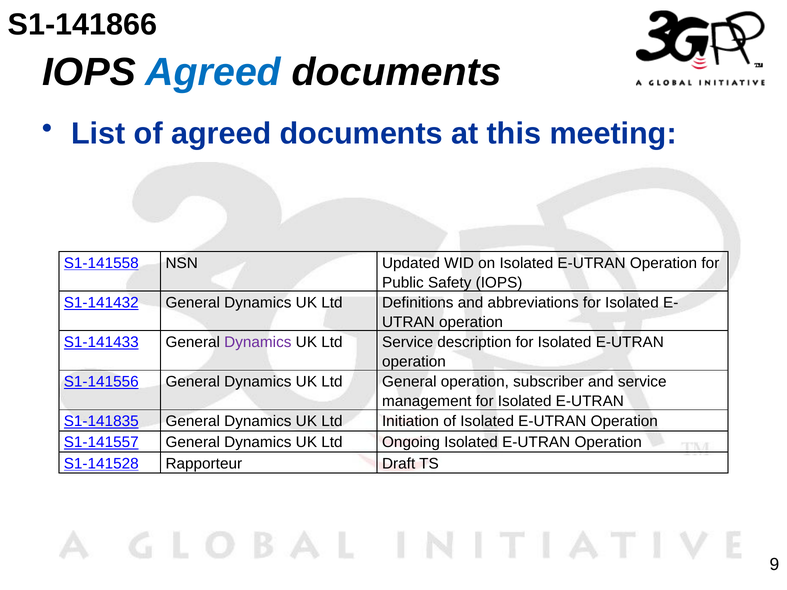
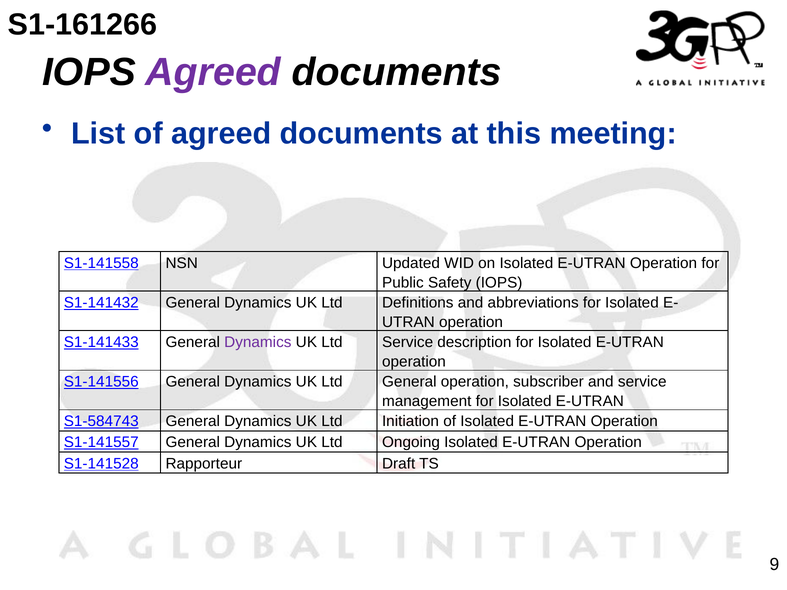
S1-141866: S1-141866 -> S1-161266 (83, 24)
Agreed colour: blue -> purple (213, 72)
S1-141835: S1-141835 -> S1-584743 (101, 421)
